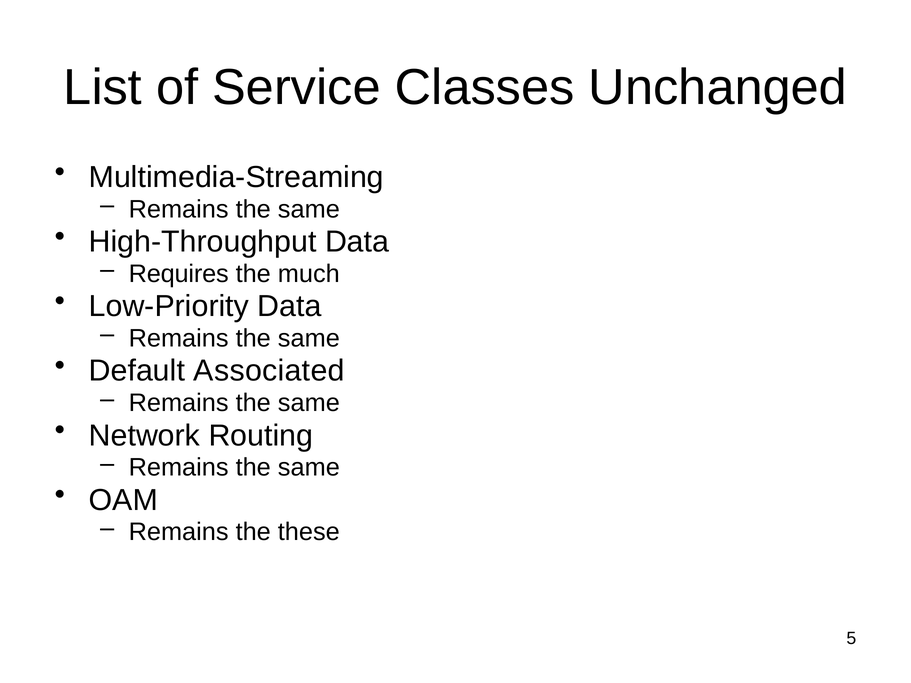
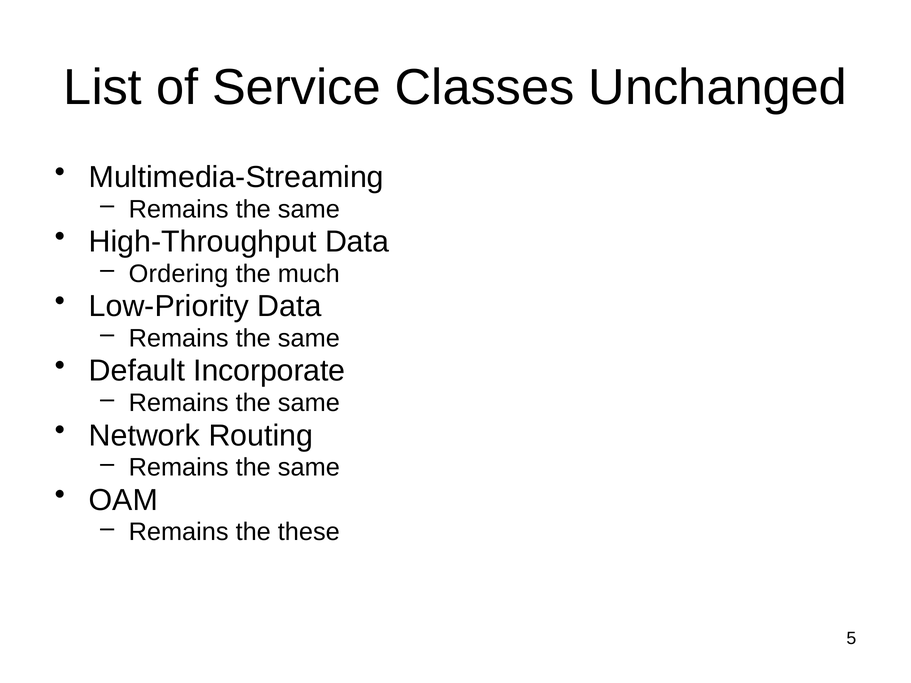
Requires: Requires -> Ordering (179, 274)
Associated: Associated -> Incorporate (269, 371)
